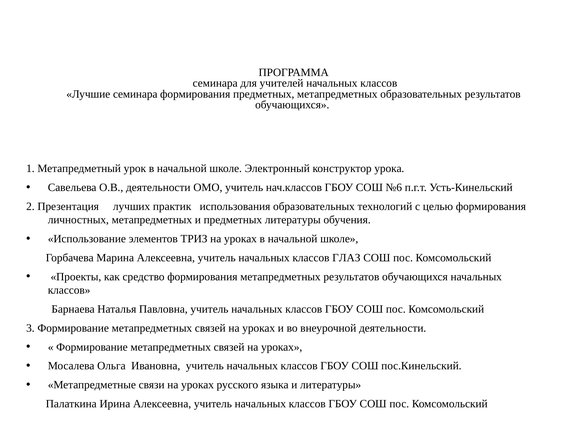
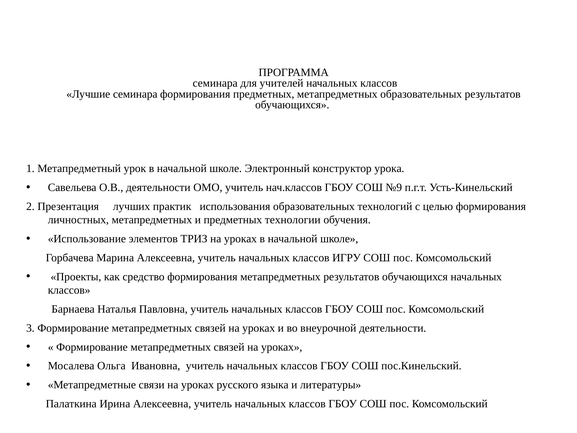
№6: №6 -> №9 (394, 187)
предметных литературы: литературы -> технологии (293, 220)
ГЛАЗ: ГЛАЗ -> ИГРУ (346, 258)
